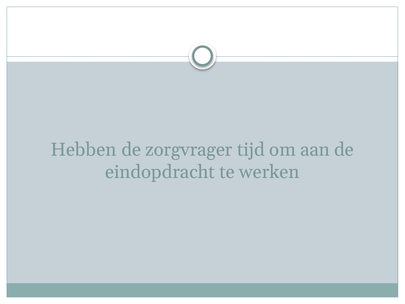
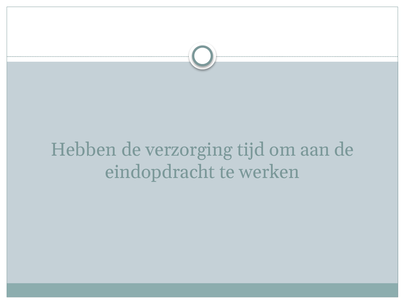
zorgvrager: zorgvrager -> verzorging (189, 150)
